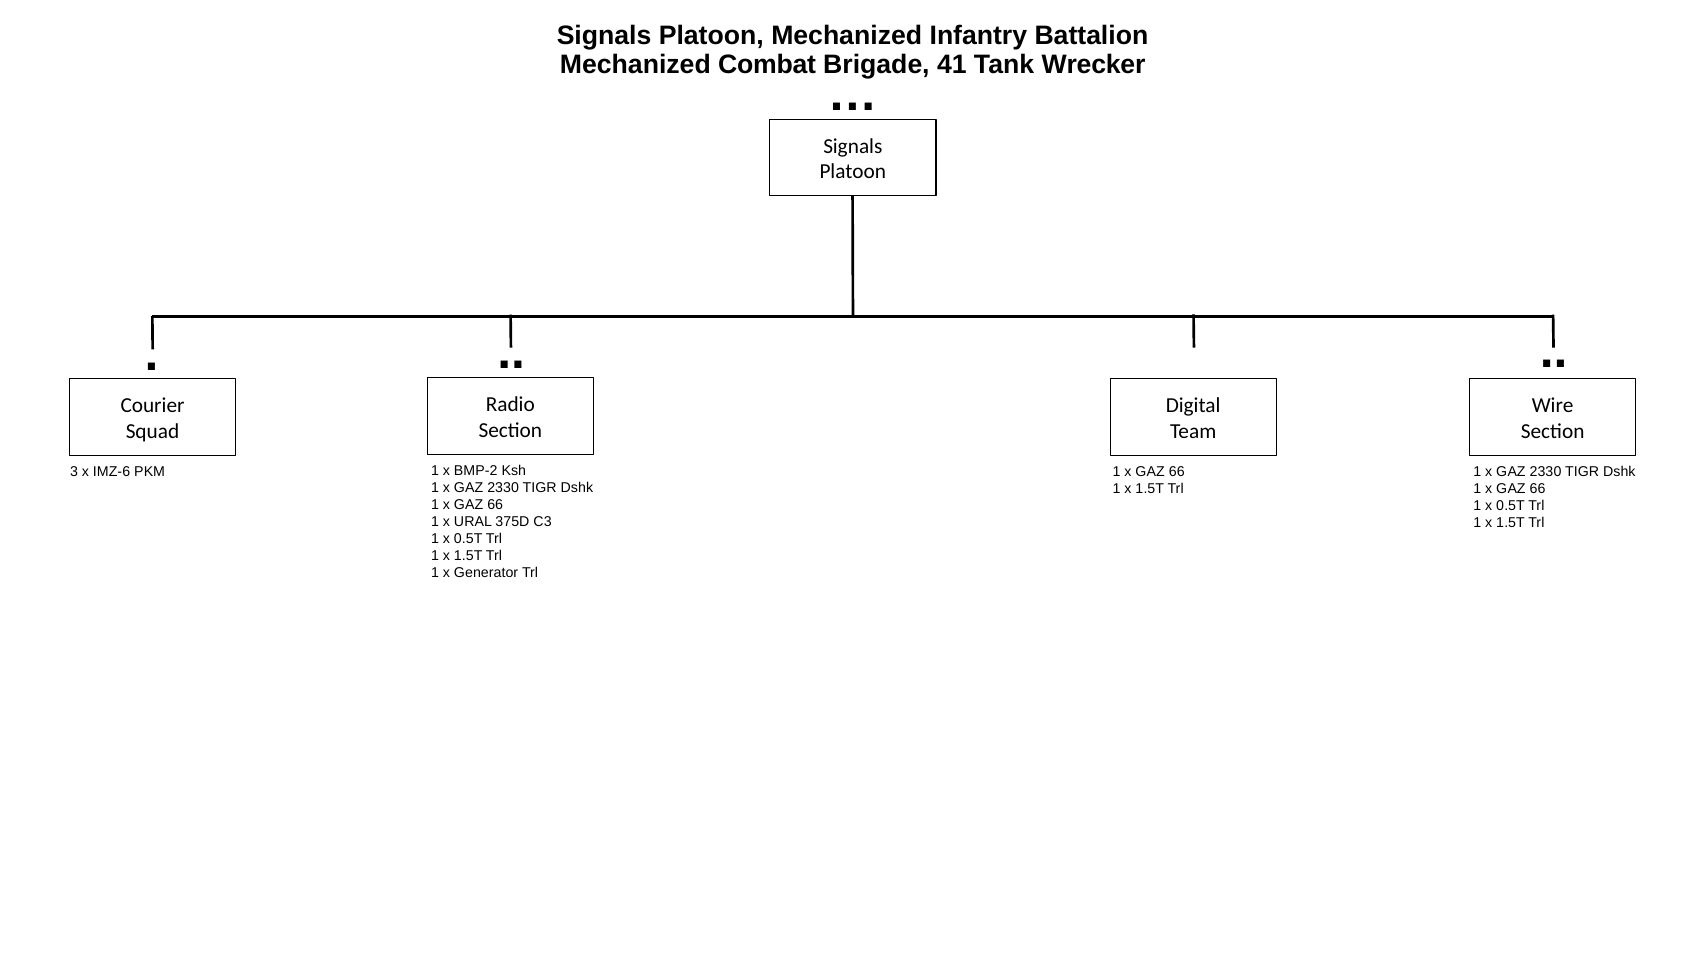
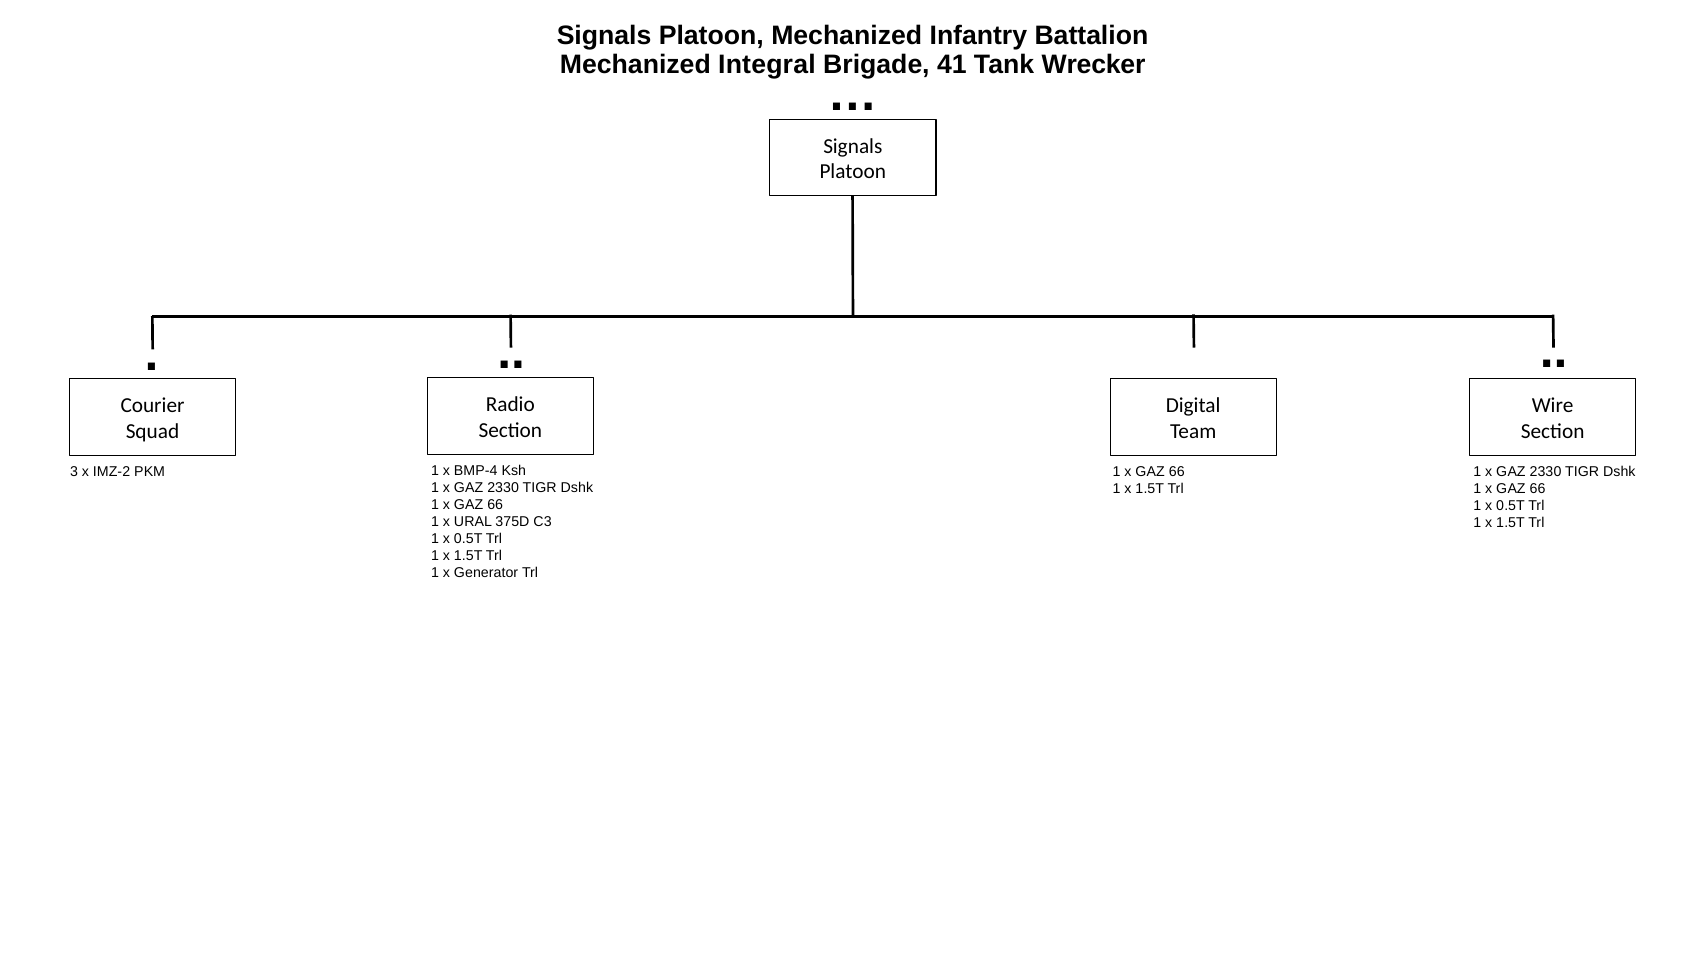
Combat: Combat -> Integral (767, 65)
BMP-2: BMP-2 -> BMP-4 (476, 470)
IMZ-6: IMZ-6 -> IMZ-2 (112, 472)
